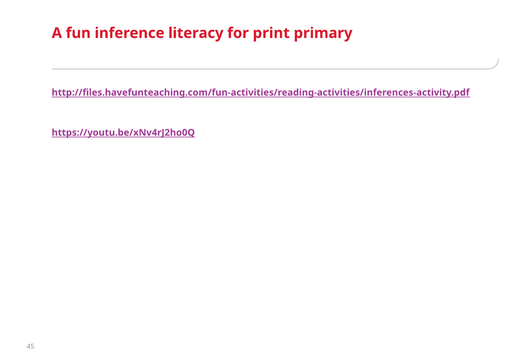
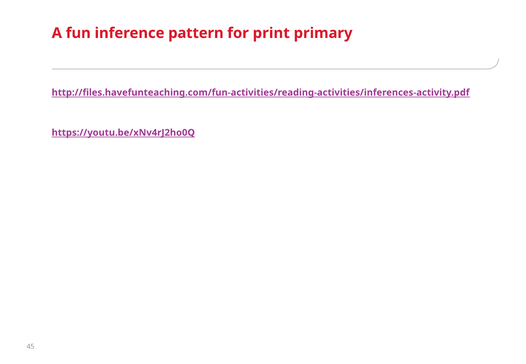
literacy: literacy -> pattern (196, 33)
